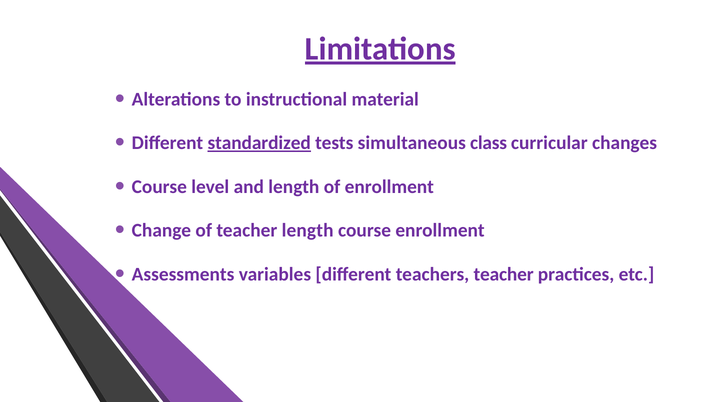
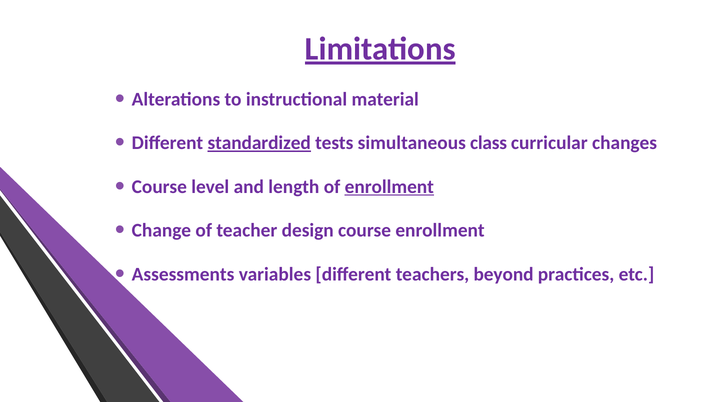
enrollment underline: none -> present (389, 187)
teacher length: length -> design (308, 231)
teachers teacher: teacher -> beyond (504, 274)
